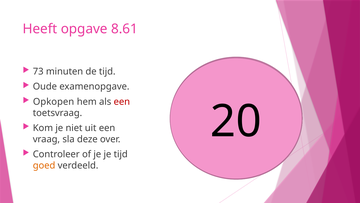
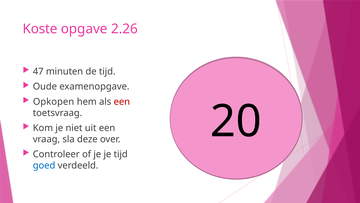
Heeft: Heeft -> Koste (40, 29)
8.61: 8.61 -> 2.26 (124, 29)
73: 73 -> 47 (38, 71)
goed colour: orange -> blue (44, 165)
